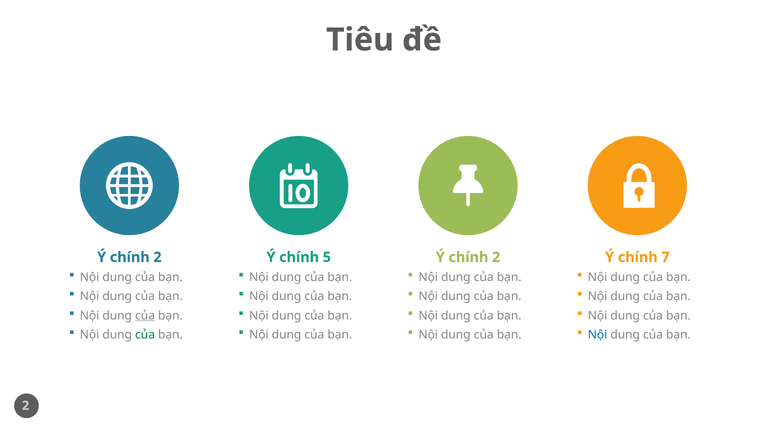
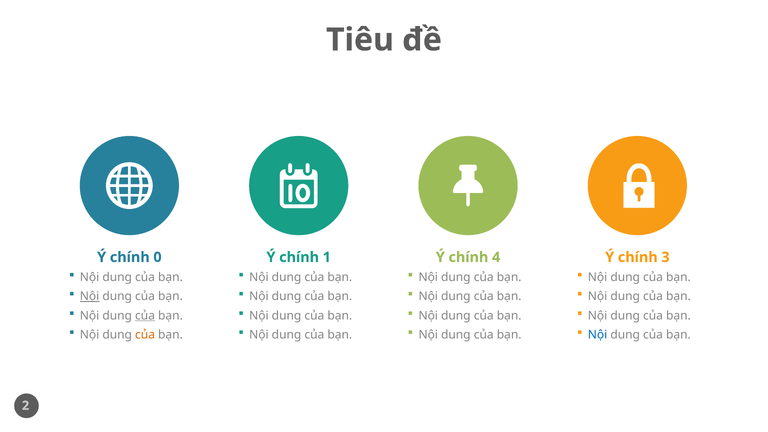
2: 2 -> 0 (157, 257)
5: 5 -> 1 (327, 257)
2: 2 -> 4 (496, 257)
7: 7 -> 3 (666, 257)
Nội underline: none -> present (90, 296)
của colour: green -> orange (145, 335)
